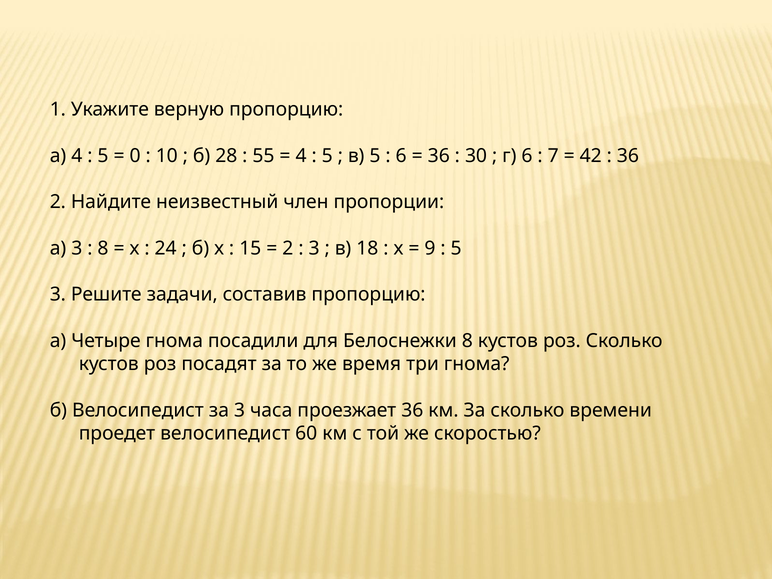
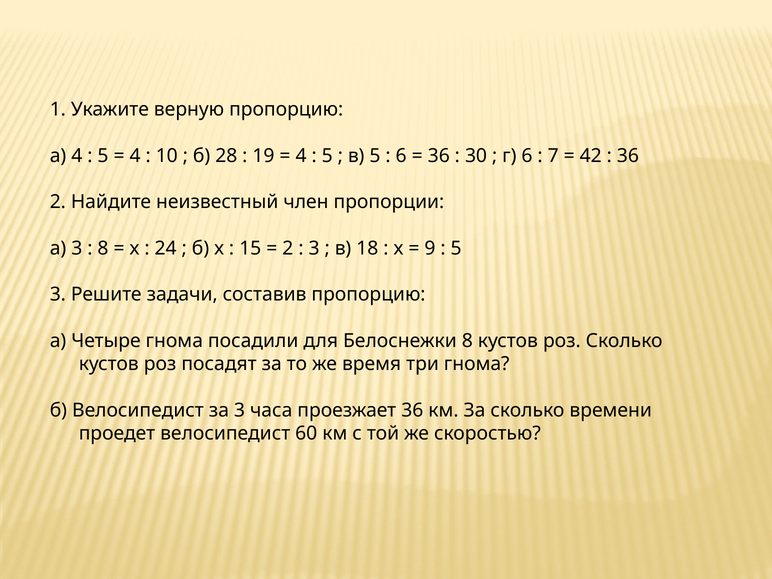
0: 0 -> 4 (135, 156)
55: 55 -> 19 (263, 156)
